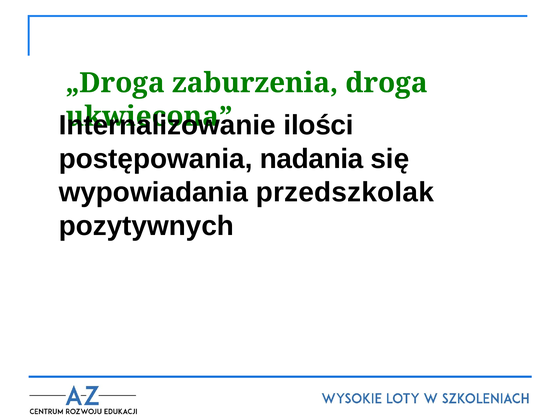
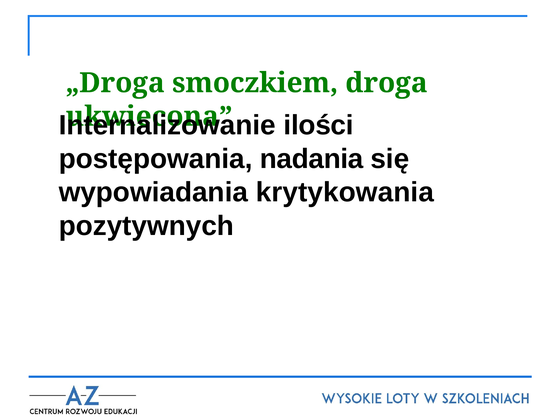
zaburzenia: zaburzenia -> smoczkiem (255, 83)
przedszkolak: przedszkolak -> krytykowania (345, 193)
